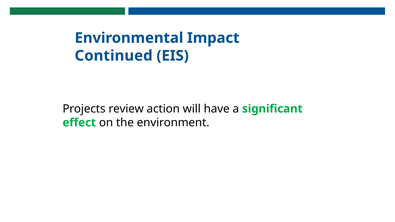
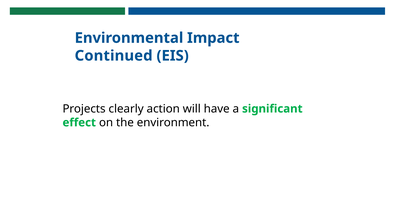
review: review -> clearly (126, 109)
